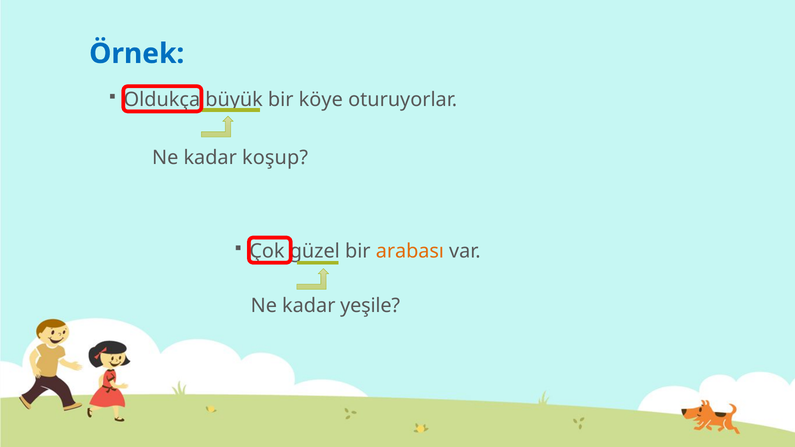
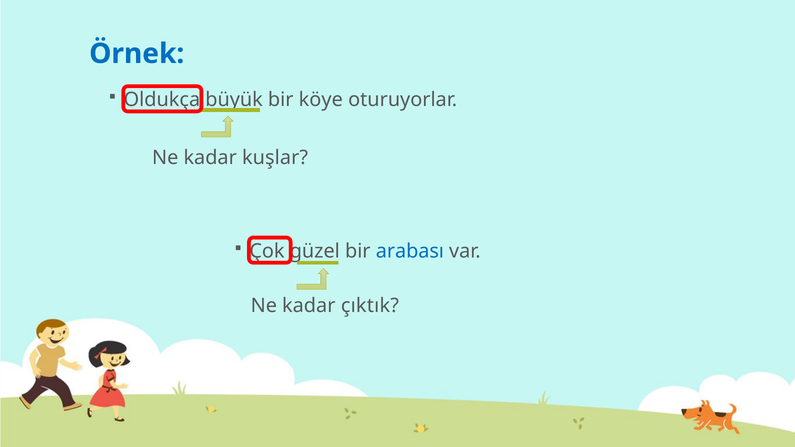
koşup: koşup -> kuşlar (275, 158)
arabası colour: orange -> blue (410, 251)
yeşile: yeşile -> çıktık (370, 306)
